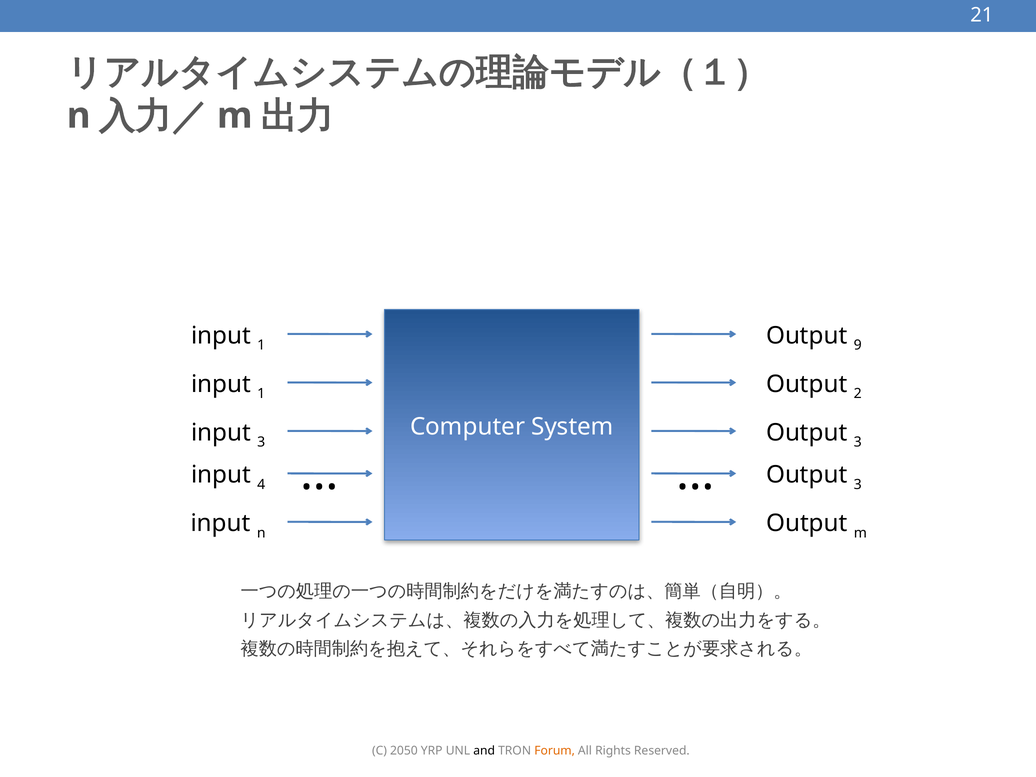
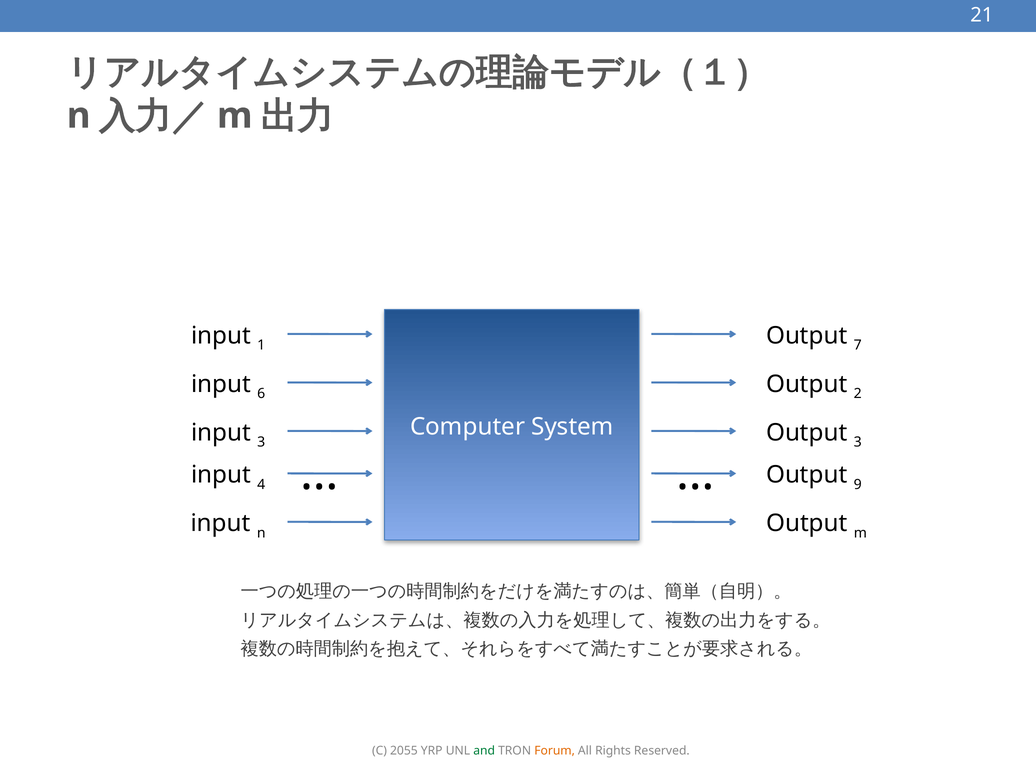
9: 9 -> 7 (858, 345)
1: 1 -> 6 (261, 394)
3: 3 -> 9 (858, 485)
2050: 2050 -> 2055 (404, 751)
and colour: black -> green (484, 751)
